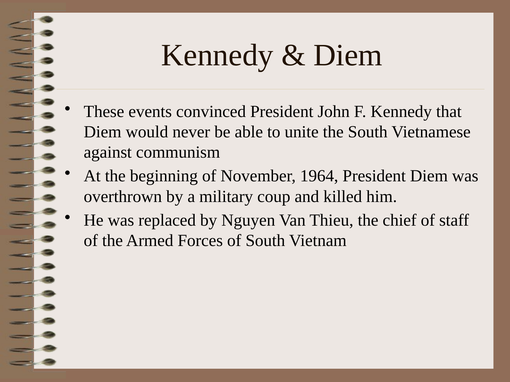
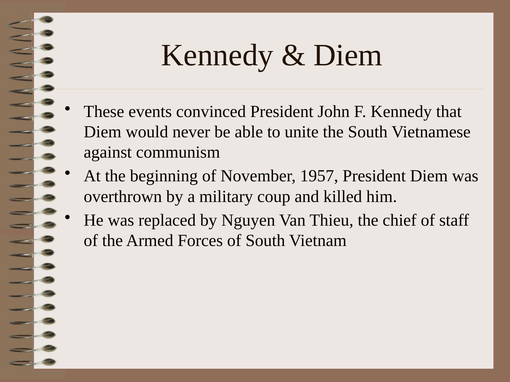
1964: 1964 -> 1957 (319, 176)
